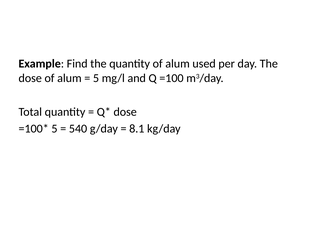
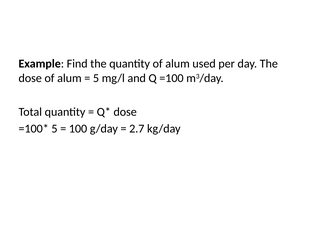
540: 540 -> 100 (78, 129)
8.1: 8.1 -> 2.7 (137, 129)
